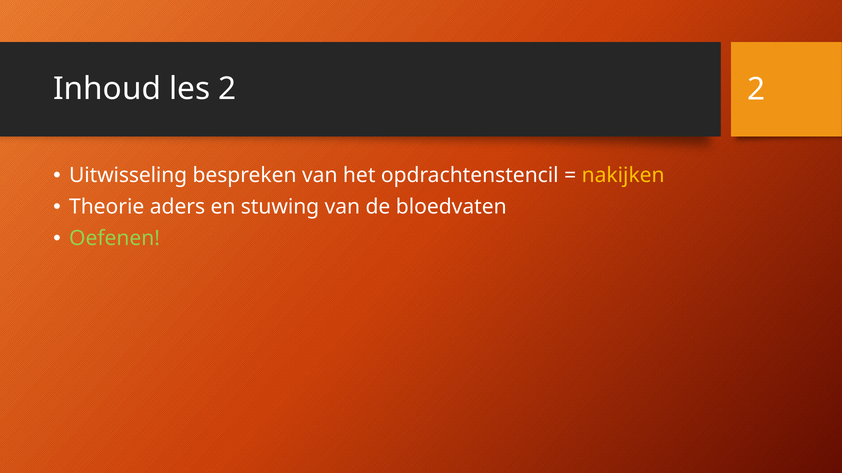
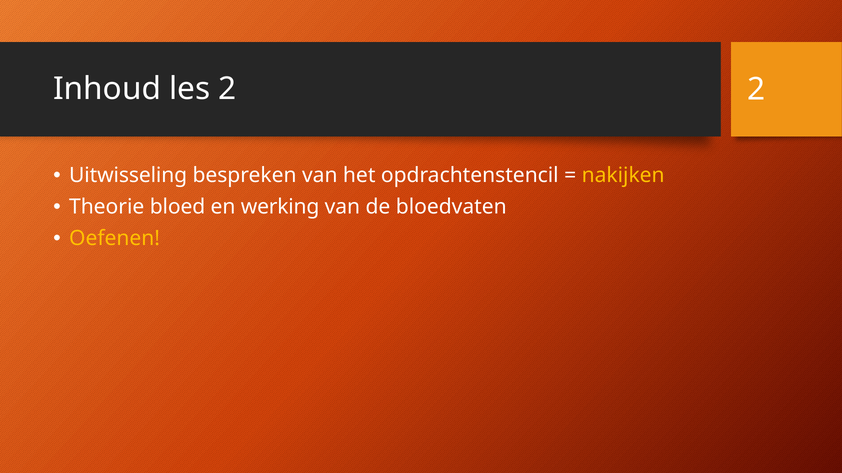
aders: aders -> bloed (178, 207)
stuwing: stuwing -> werking (280, 207)
Oefenen colour: light green -> yellow (115, 239)
